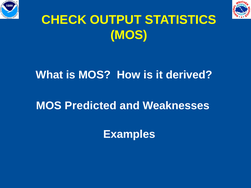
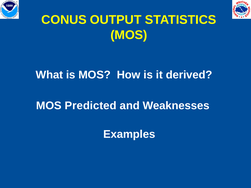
CHECK: CHECK -> CONUS (64, 20)
